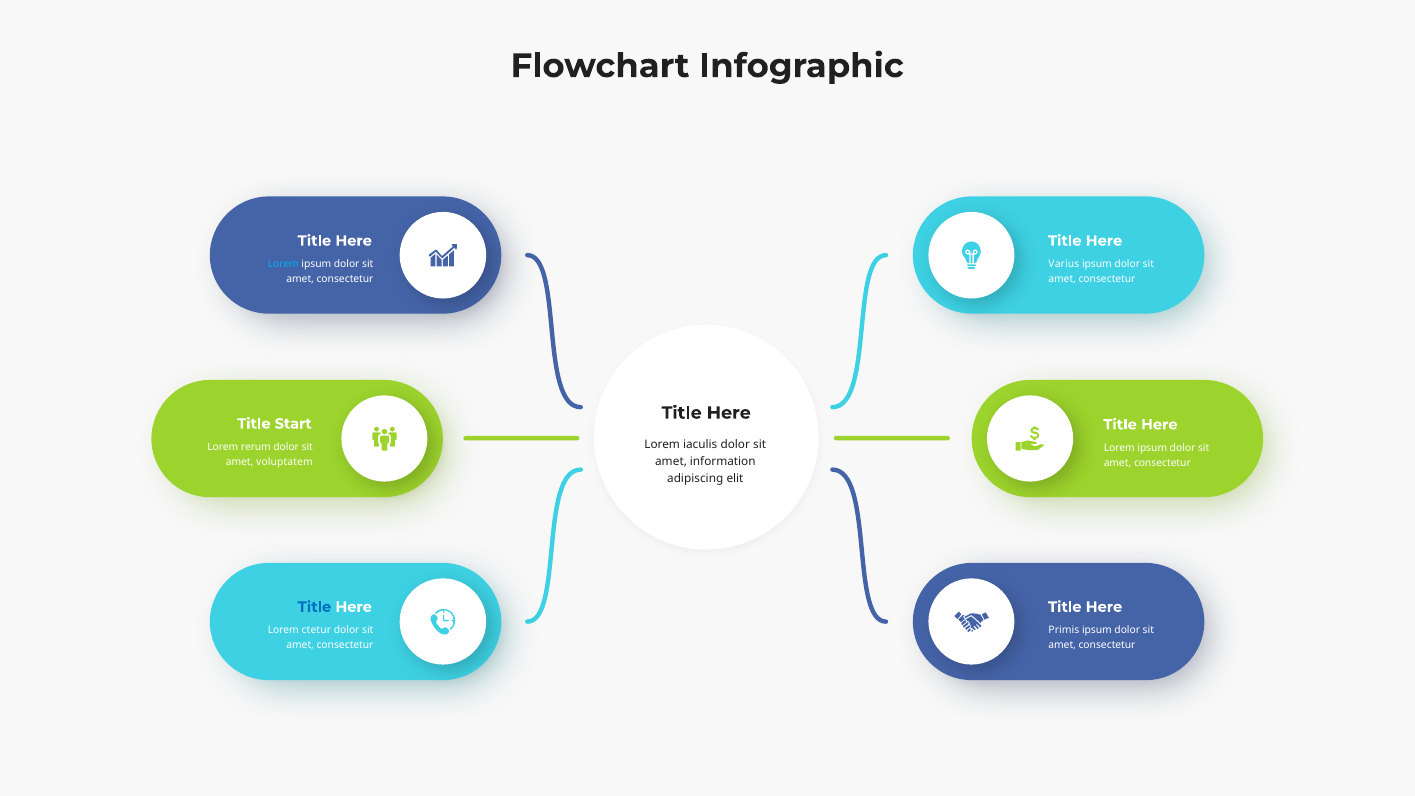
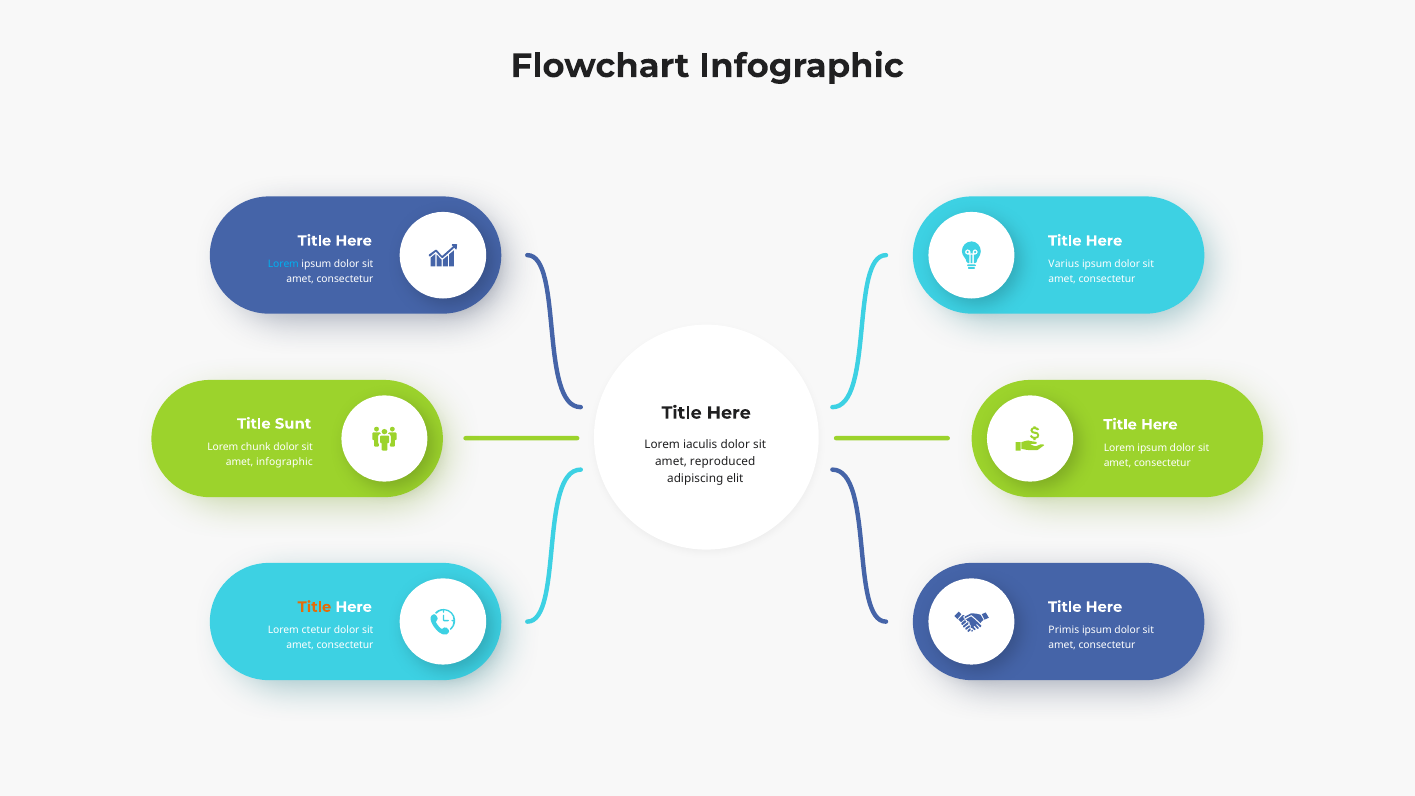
Start: Start -> Sunt (293, 424)
rerum: rerum -> chunk (256, 447)
information: information -> reproduced (723, 462)
amet voluptatem: voluptatem -> infographic (284, 462)
Title colour: blue -> orange (314, 607)
